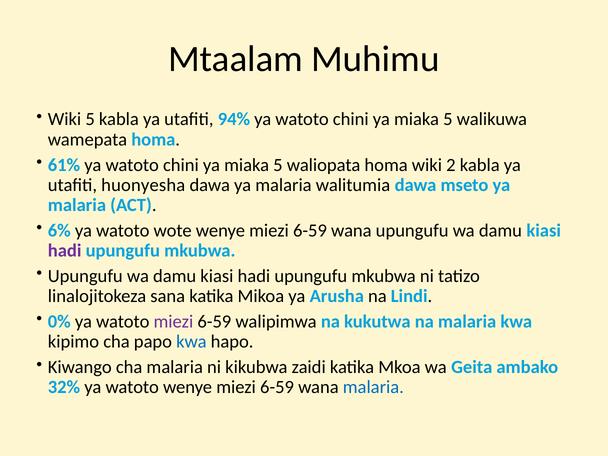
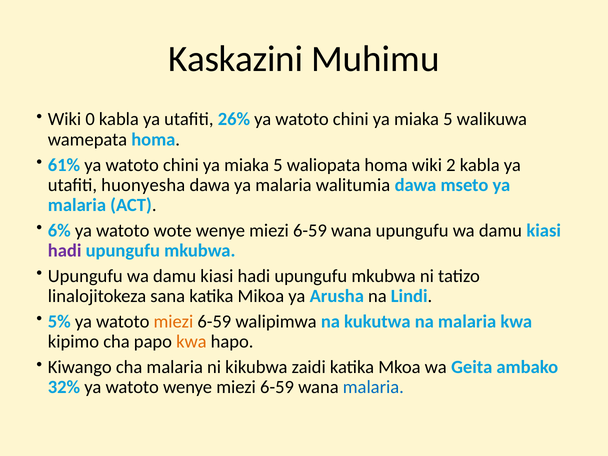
Mtaalam: Mtaalam -> Kaskazini (236, 59)
Wiki 5: 5 -> 0 (90, 119)
94%: 94% -> 26% (234, 119)
0%: 0% -> 5% (59, 322)
miezi colour: purple -> orange (173, 322)
kwa colour: blue -> orange (191, 342)
